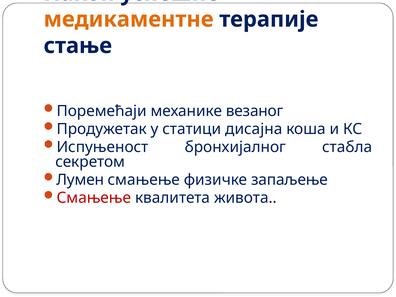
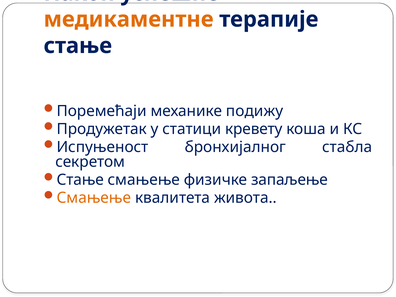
везаног: везаног -> подижу (255, 111)
дисајна: дисајна -> кревету (254, 129)
Лумен: Лумен -> Стање (80, 180)
Смањење colour: red -> orange (94, 198)
